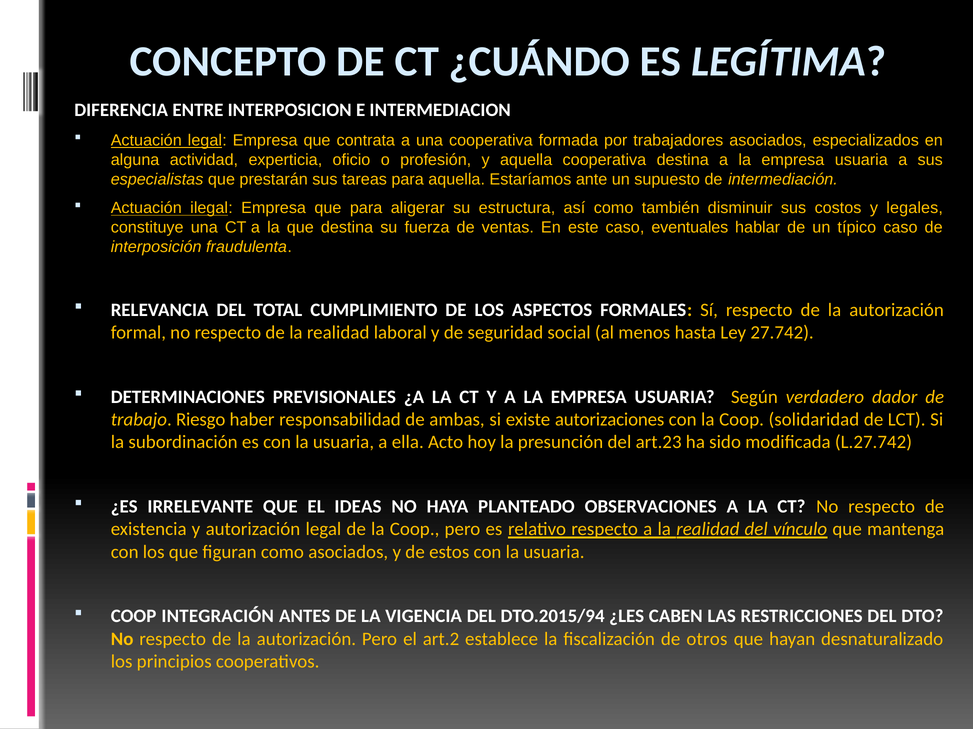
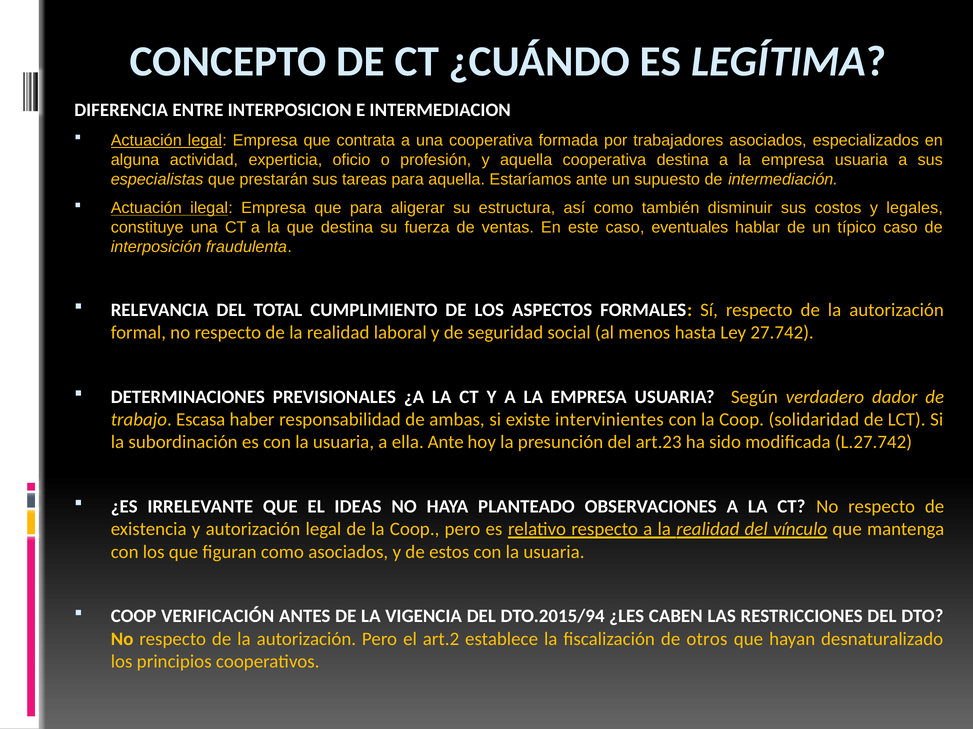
Riesgo: Riesgo -> Escasa (201, 420)
autorizaciones: autorizaciones -> intervinientes (609, 420)
ella Acto: Acto -> Ante (446, 443)
INTEGRACIÓN: INTEGRACIÓN -> VERIFICACIÓN (218, 617)
